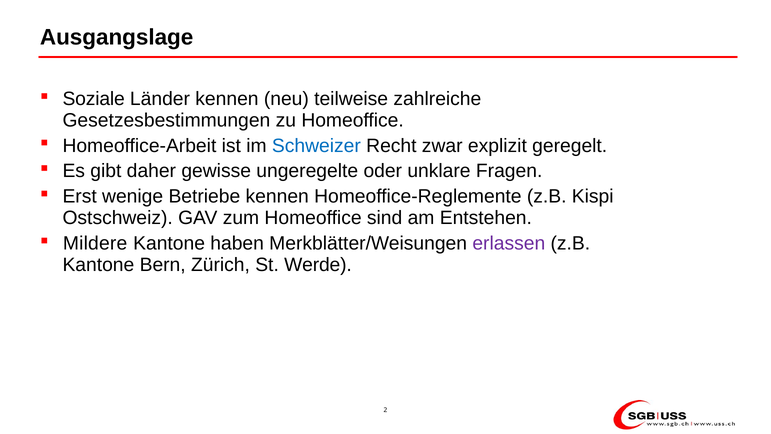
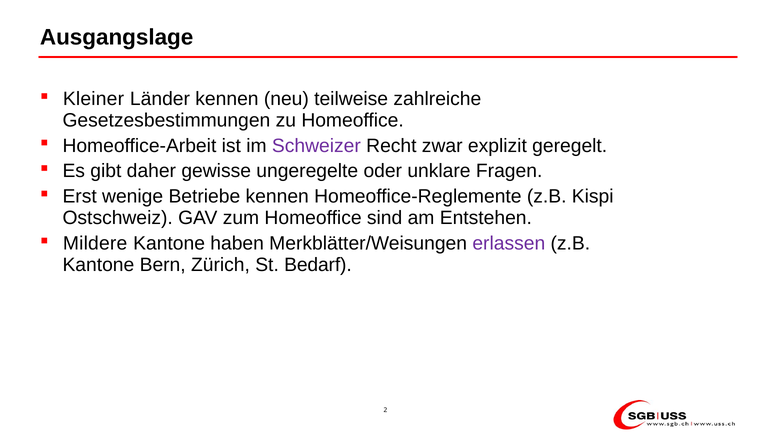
Soziale: Soziale -> Kleiner (93, 99)
Schweizer colour: blue -> purple (316, 146)
Werde: Werde -> Bedarf (318, 265)
